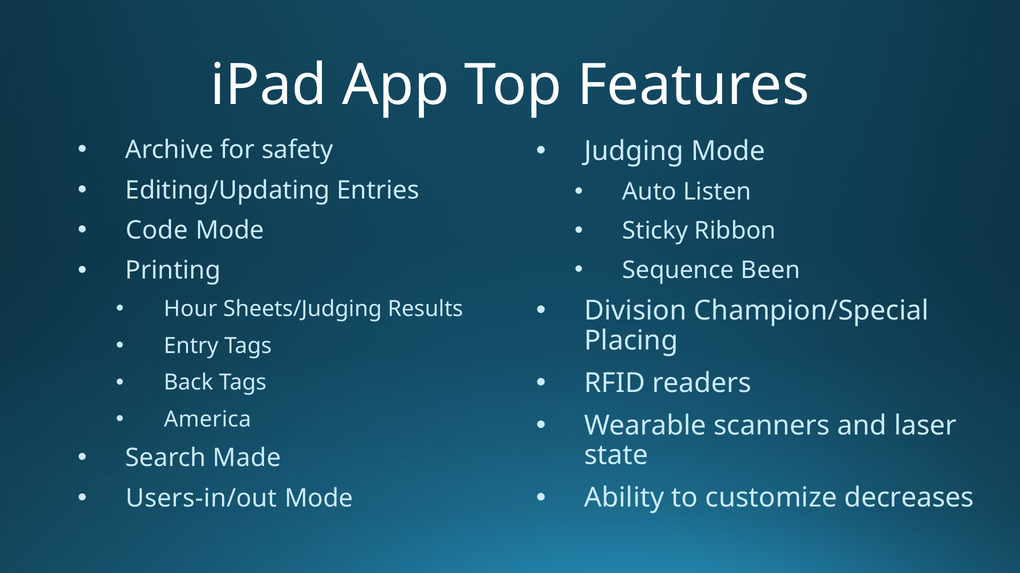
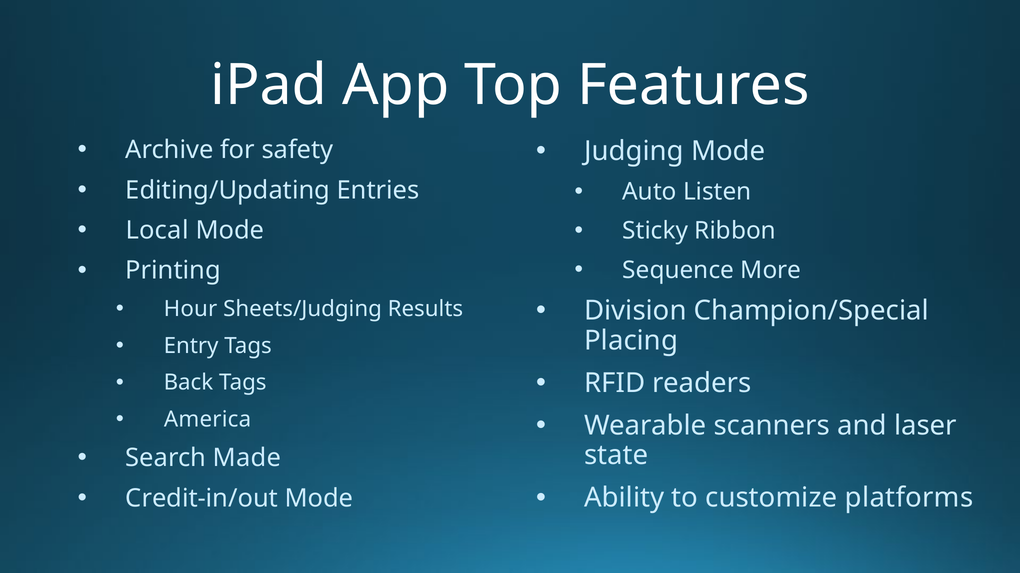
Code: Code -> Local (157, 231)
Been: Been -> More (771, 270)
decreases: decreases -> platforms (909, 498)
Users-in/out: Users-in/out -> Credit-in/out (202, 499)
